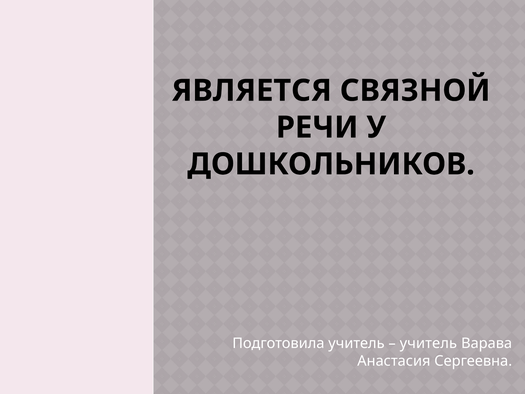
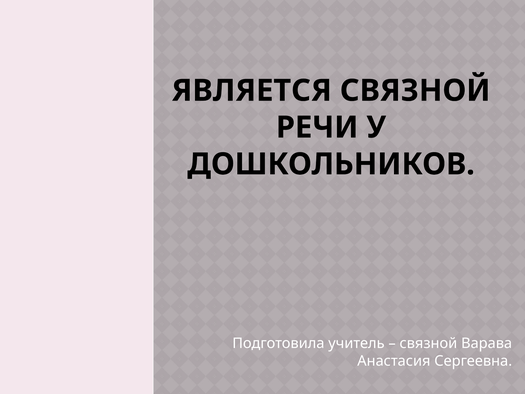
учитель: учитель -> связной (428, 343)
